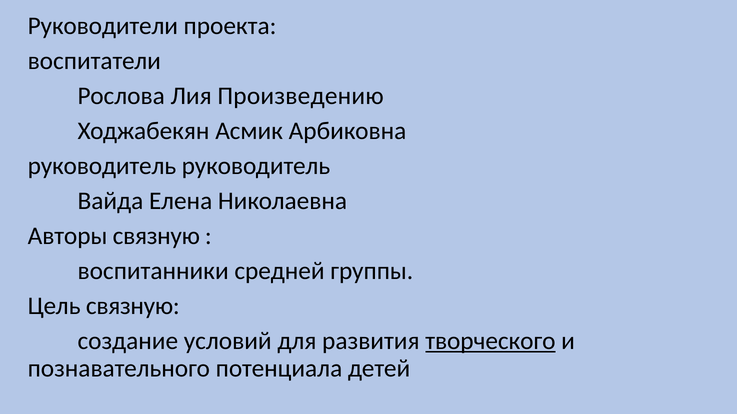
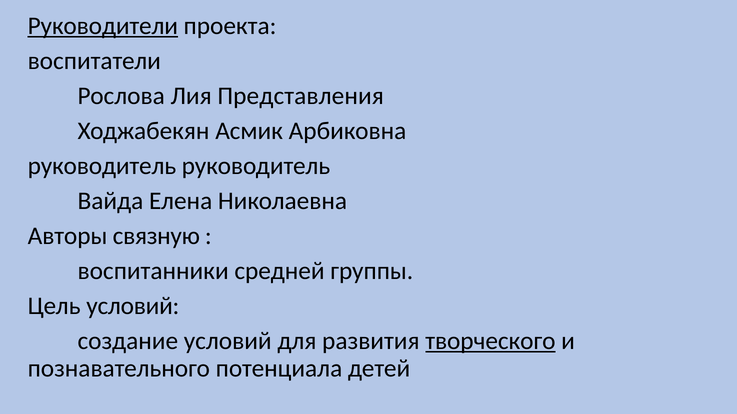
Руководители underline: none -> present (103, 26)
Произведению: Произведению -> Представления (301, 96)
Цель связную: связную -> условий (133, 306)
